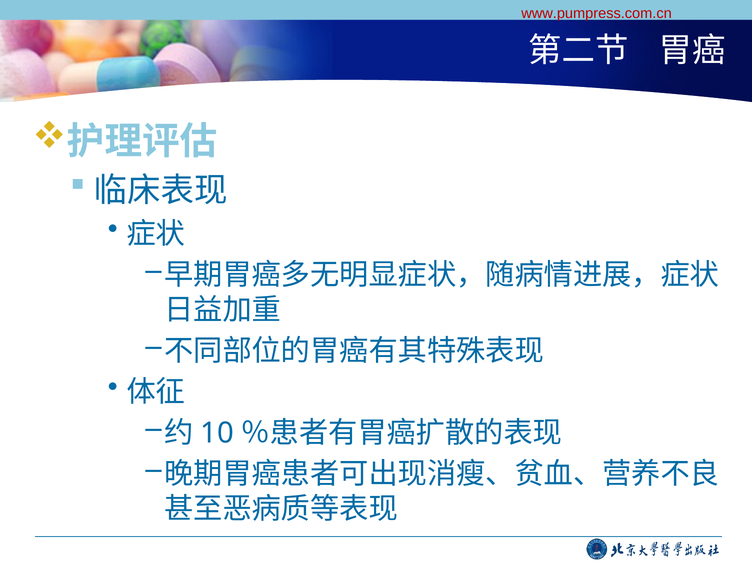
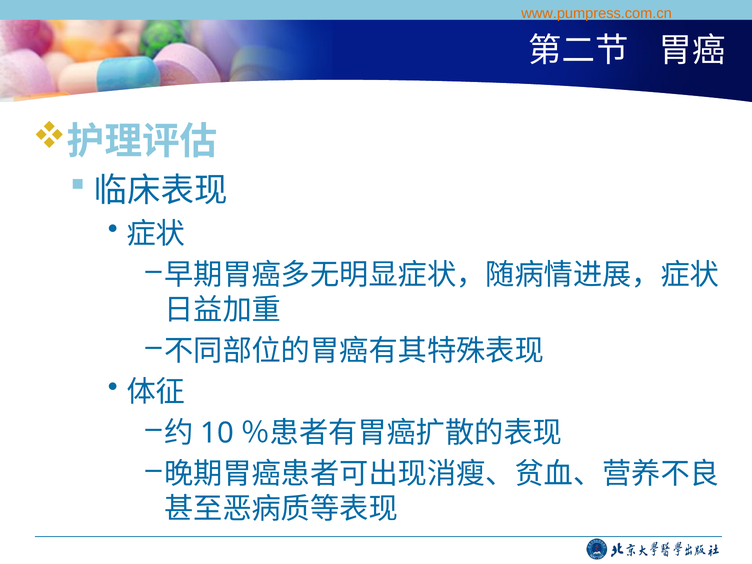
www.pumpress.com.cn colour: red -> orange (597, 13)
